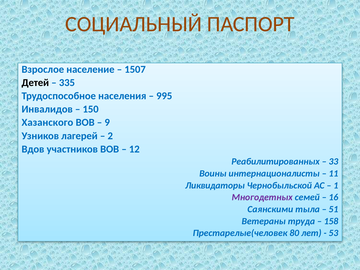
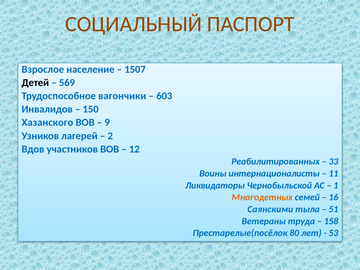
335: 335 -> 569 (67, 83)
населения: населения -> вагончики (122, 96)
995: 995 -> 603 (164, 96)
Многодетных colour: purple -> orange (262, 197)
Престарелые(человек: Престарелые(человек -> Престарелые(посёлок (240, 233)
